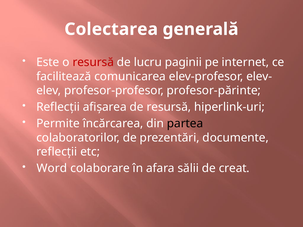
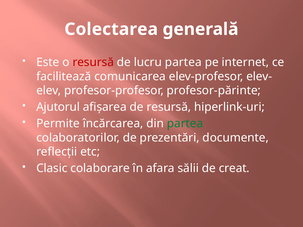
lucru paginii: paginii -> partea (183, 62)
Reflecţii: Reflecţii -> Ajutorul (58, 107)
partea colour: black -> green (185, 124)
Word: Word -> Clasic (52, 169)
